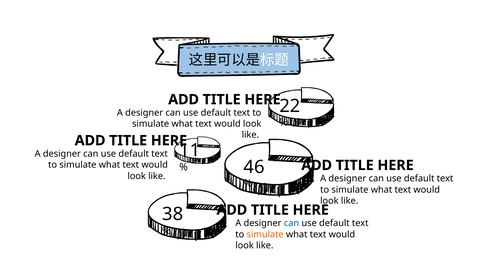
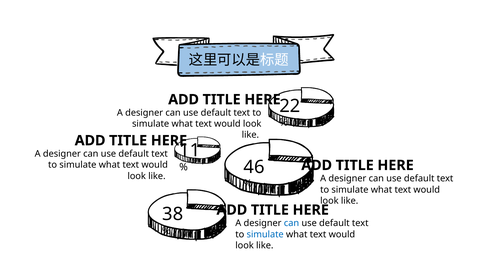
simulate colour: orange -> blue (265, 234)
